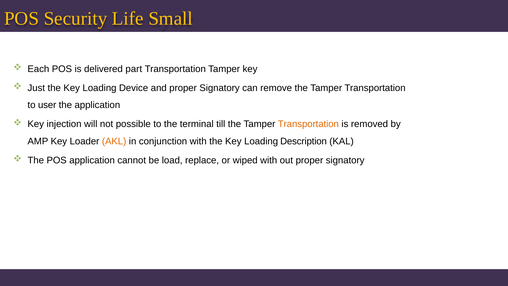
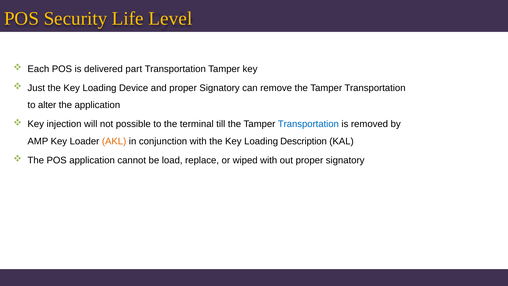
Small: Small -> Level (170, 19)
user: user -> alter (47, 105)
Transportation colour: orange -> blue (308, 124)
